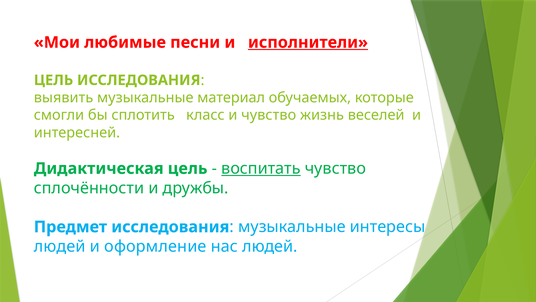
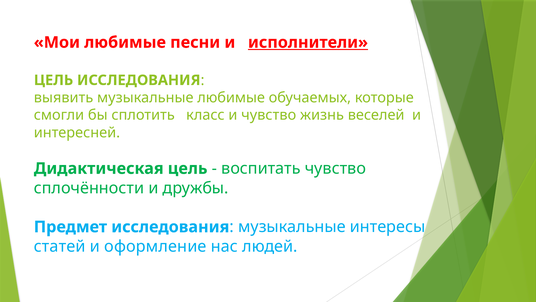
музыкальные материал: материал -> любимые (231, 97)
воспитать underline: present -> none (261, 168)
людей: людей -> статей (60, 246)
